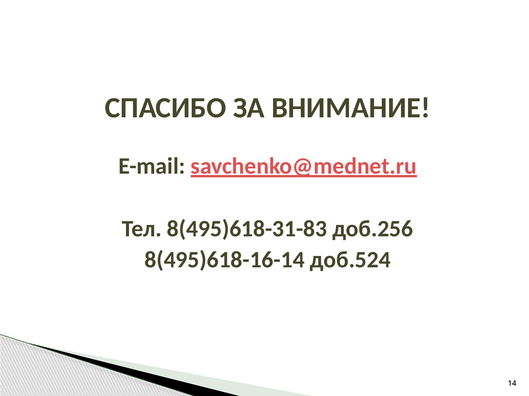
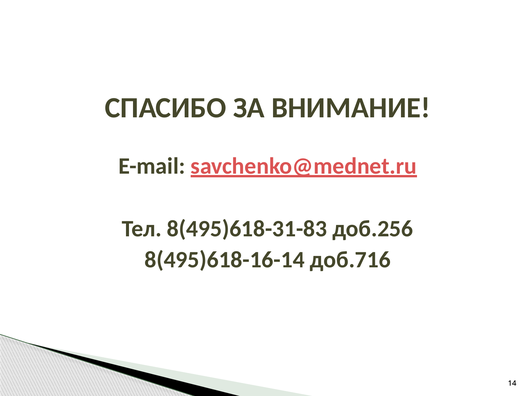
доб.524: доб.524 -> доб.716 (350, 260)
